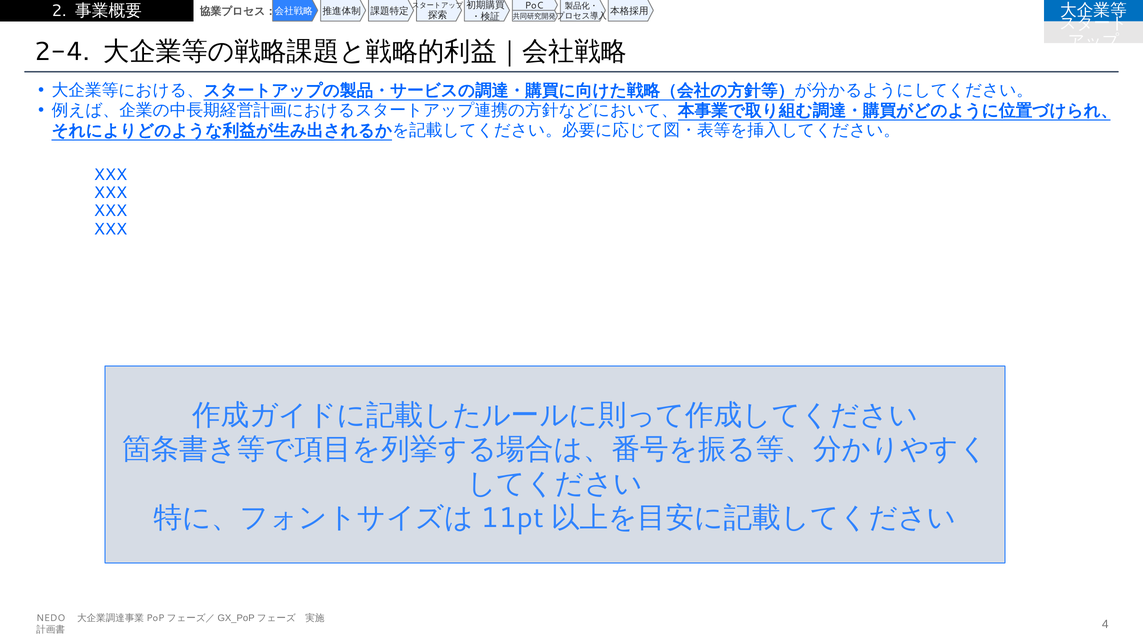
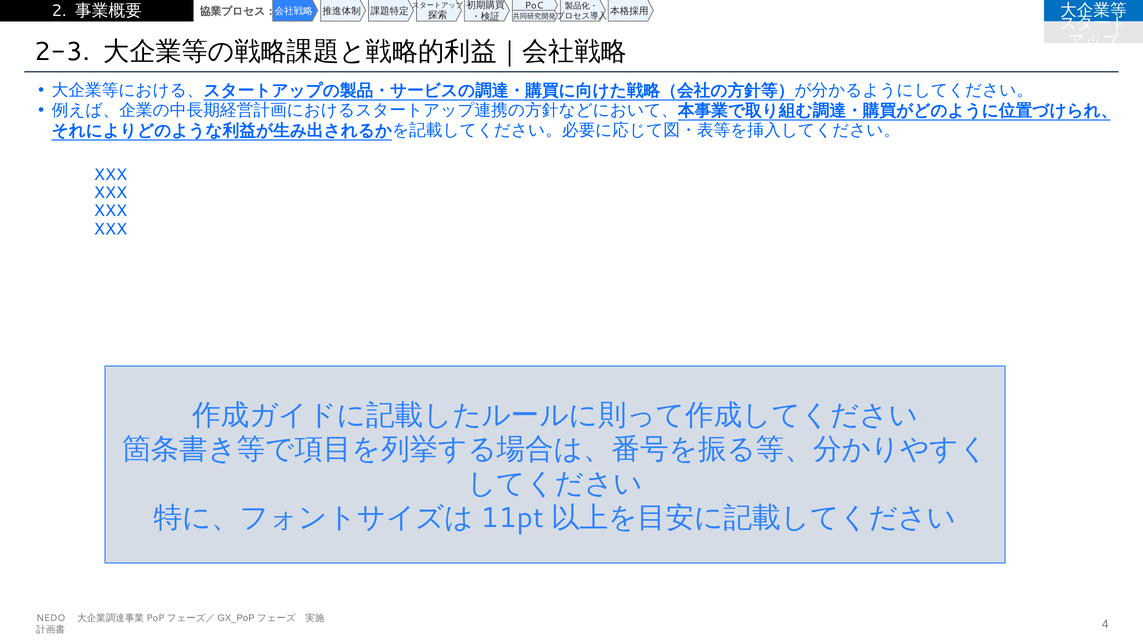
2-4: 2-4 -> 2-3 (62, 52)
